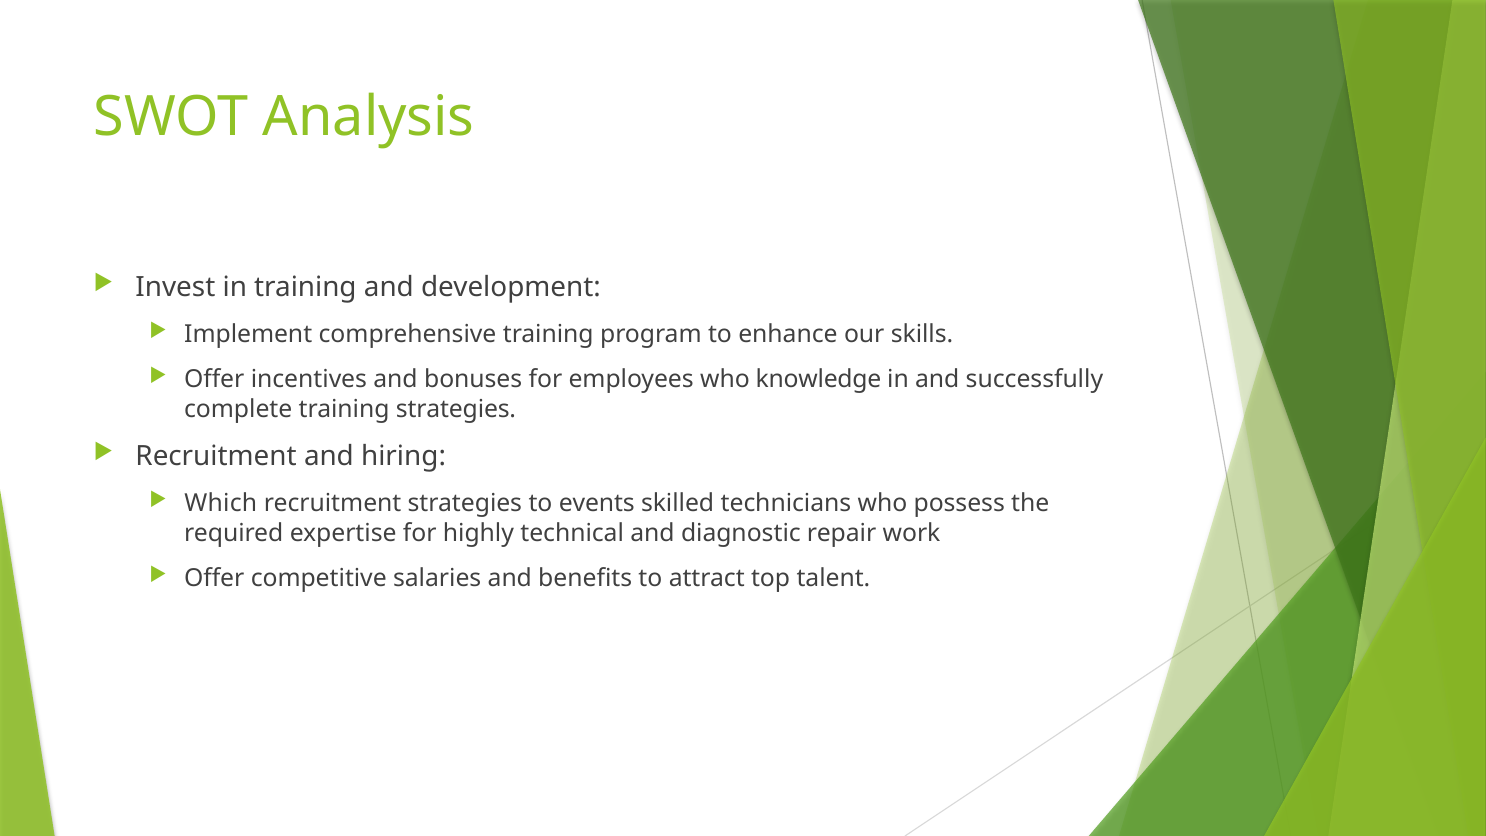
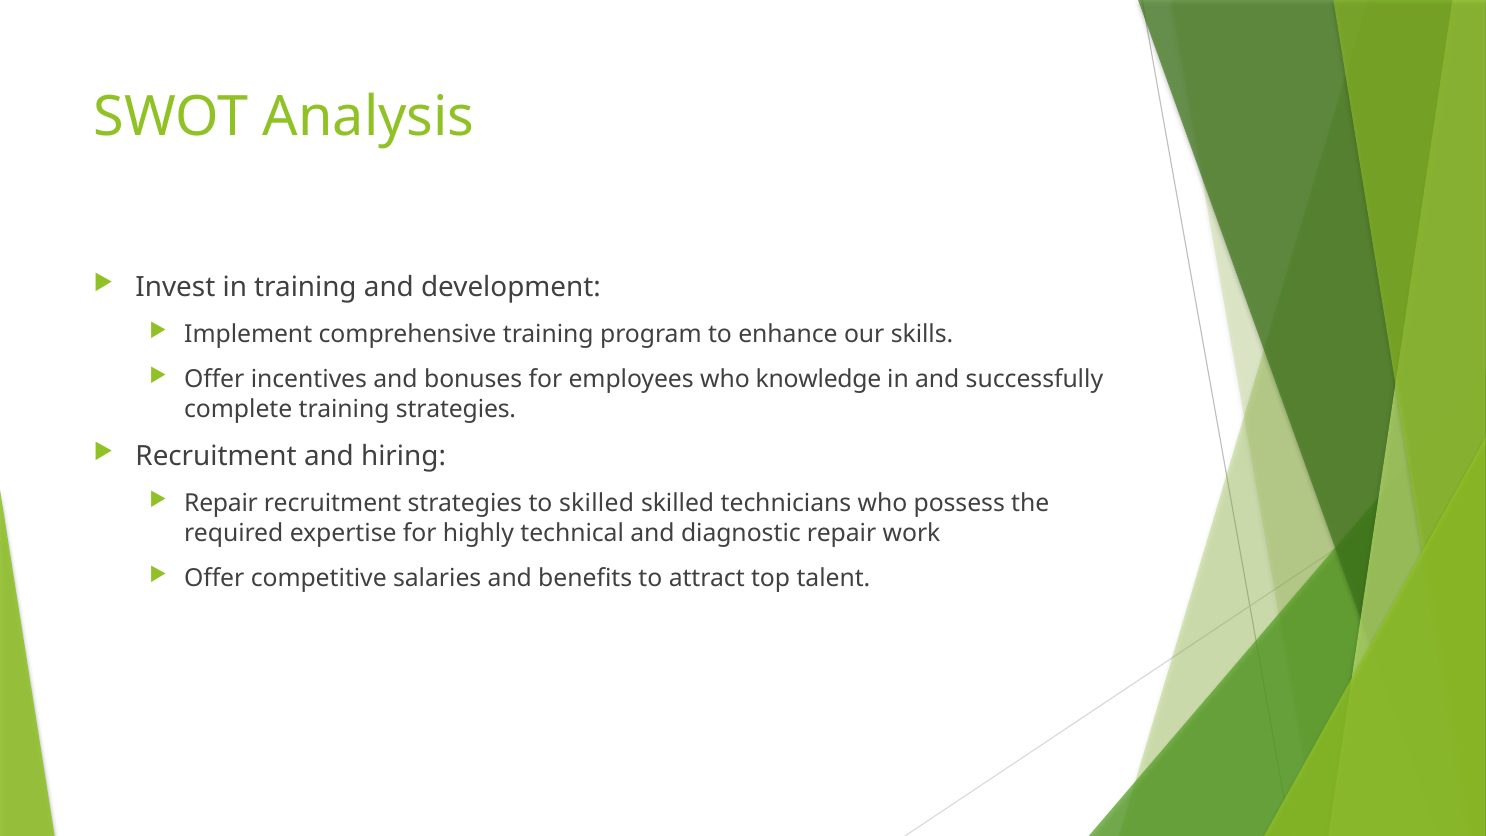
Which: Which -> Repair (221, 503)
to events: events -> skilled (597, 503)
